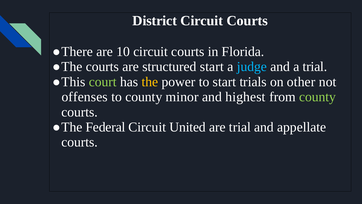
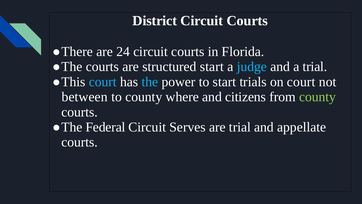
10: 10 -> 24 (123, 52)
court colour: light green -> light blue (103, 82)
the colour: yellow -> light blue (150, 82)
on other: other -> court (301, 82)
offenses: offenses -> between (85, 97)
minor: minor -> where (182, 97)
highest: highest -> citizens (246, 97)
United: United -> Serves (188, 127)
